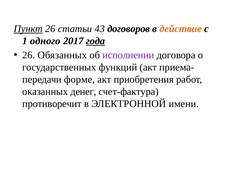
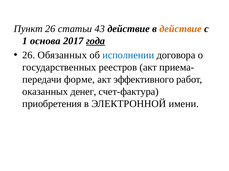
Пункт underline: present -> none (28, 29)
43 договоров: договоров -> действие (129, 29)
одного: одного -> основа (45, 41)
исполнении colour: purple -> blue (128, 55)
функций: функций -> реестров (118, 68)
приобретения: приобретения -> эффективного (144, 80)
противоречит: противоречит -> приобретения (52, 104)
